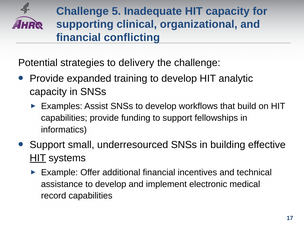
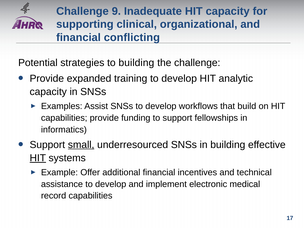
5: 5 -> 9 (116, 11)
to delivery: delivery -> building (136, 63)
small underline: none -> present (81, 145)
